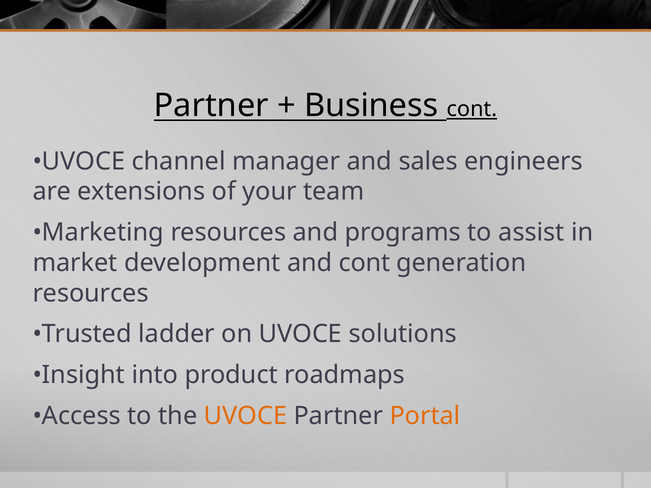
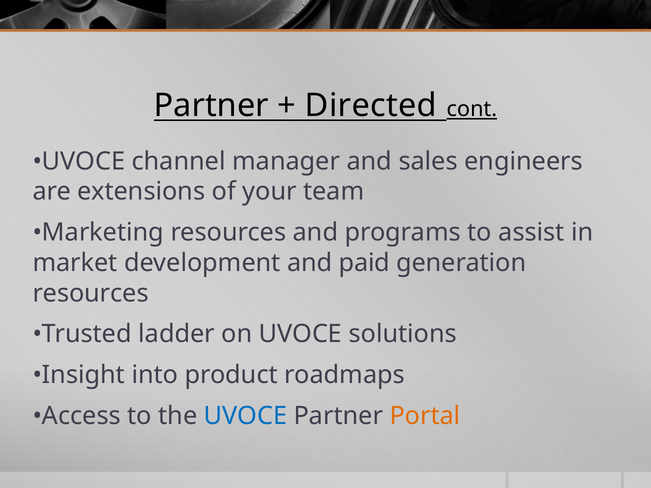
Business: Business -> Directed (371, 105)
and cont: cont -> paid (364, 263)
UVOCE colour: orange -> blue (246, 416)
